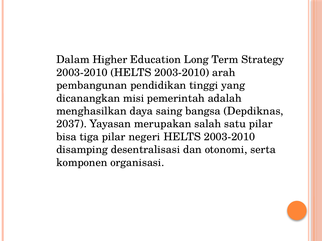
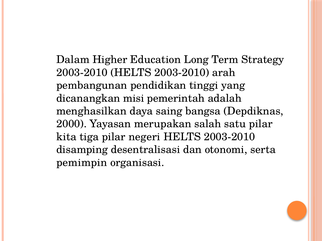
2037: 2037 -> 2000 (72, 124)
bisa: bisa -> kita (66, 137)
komponen: komponen -> pemimpin (82, 163)
